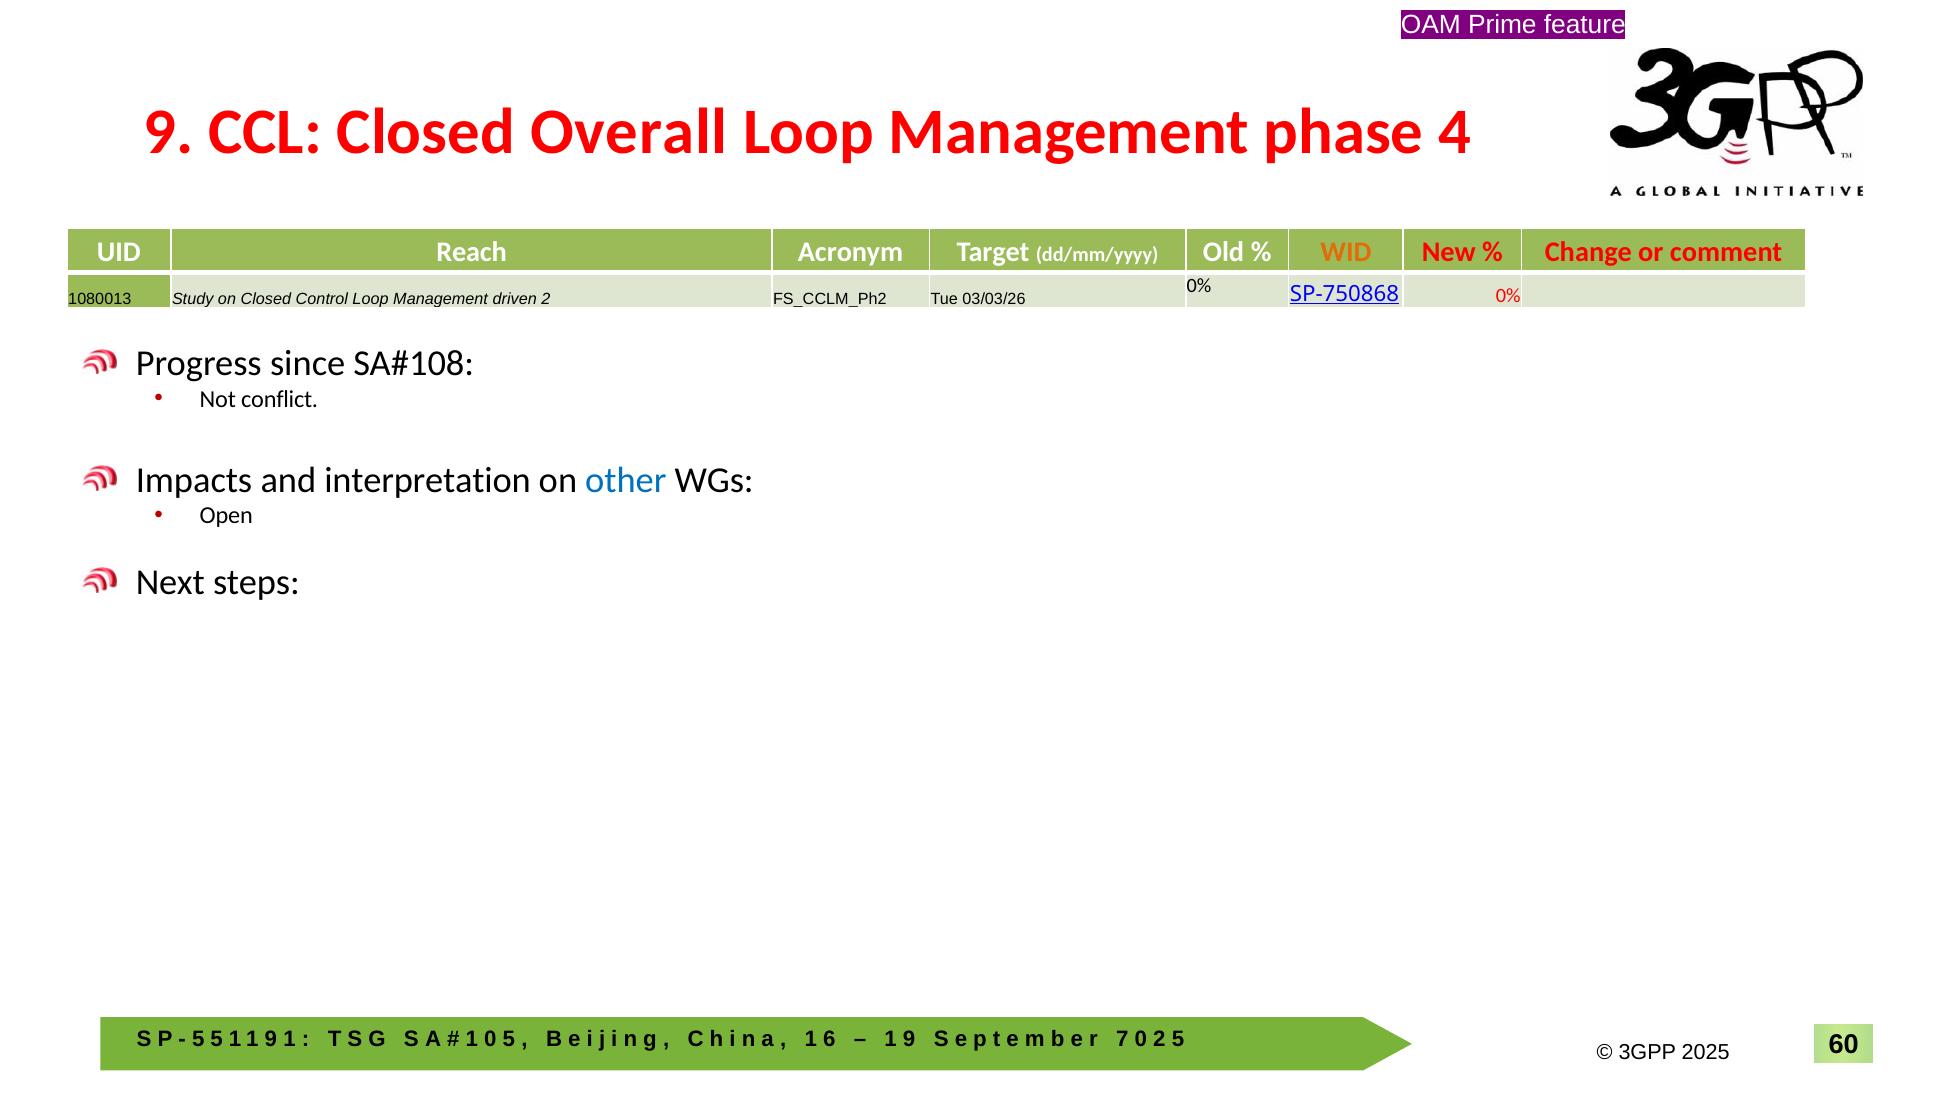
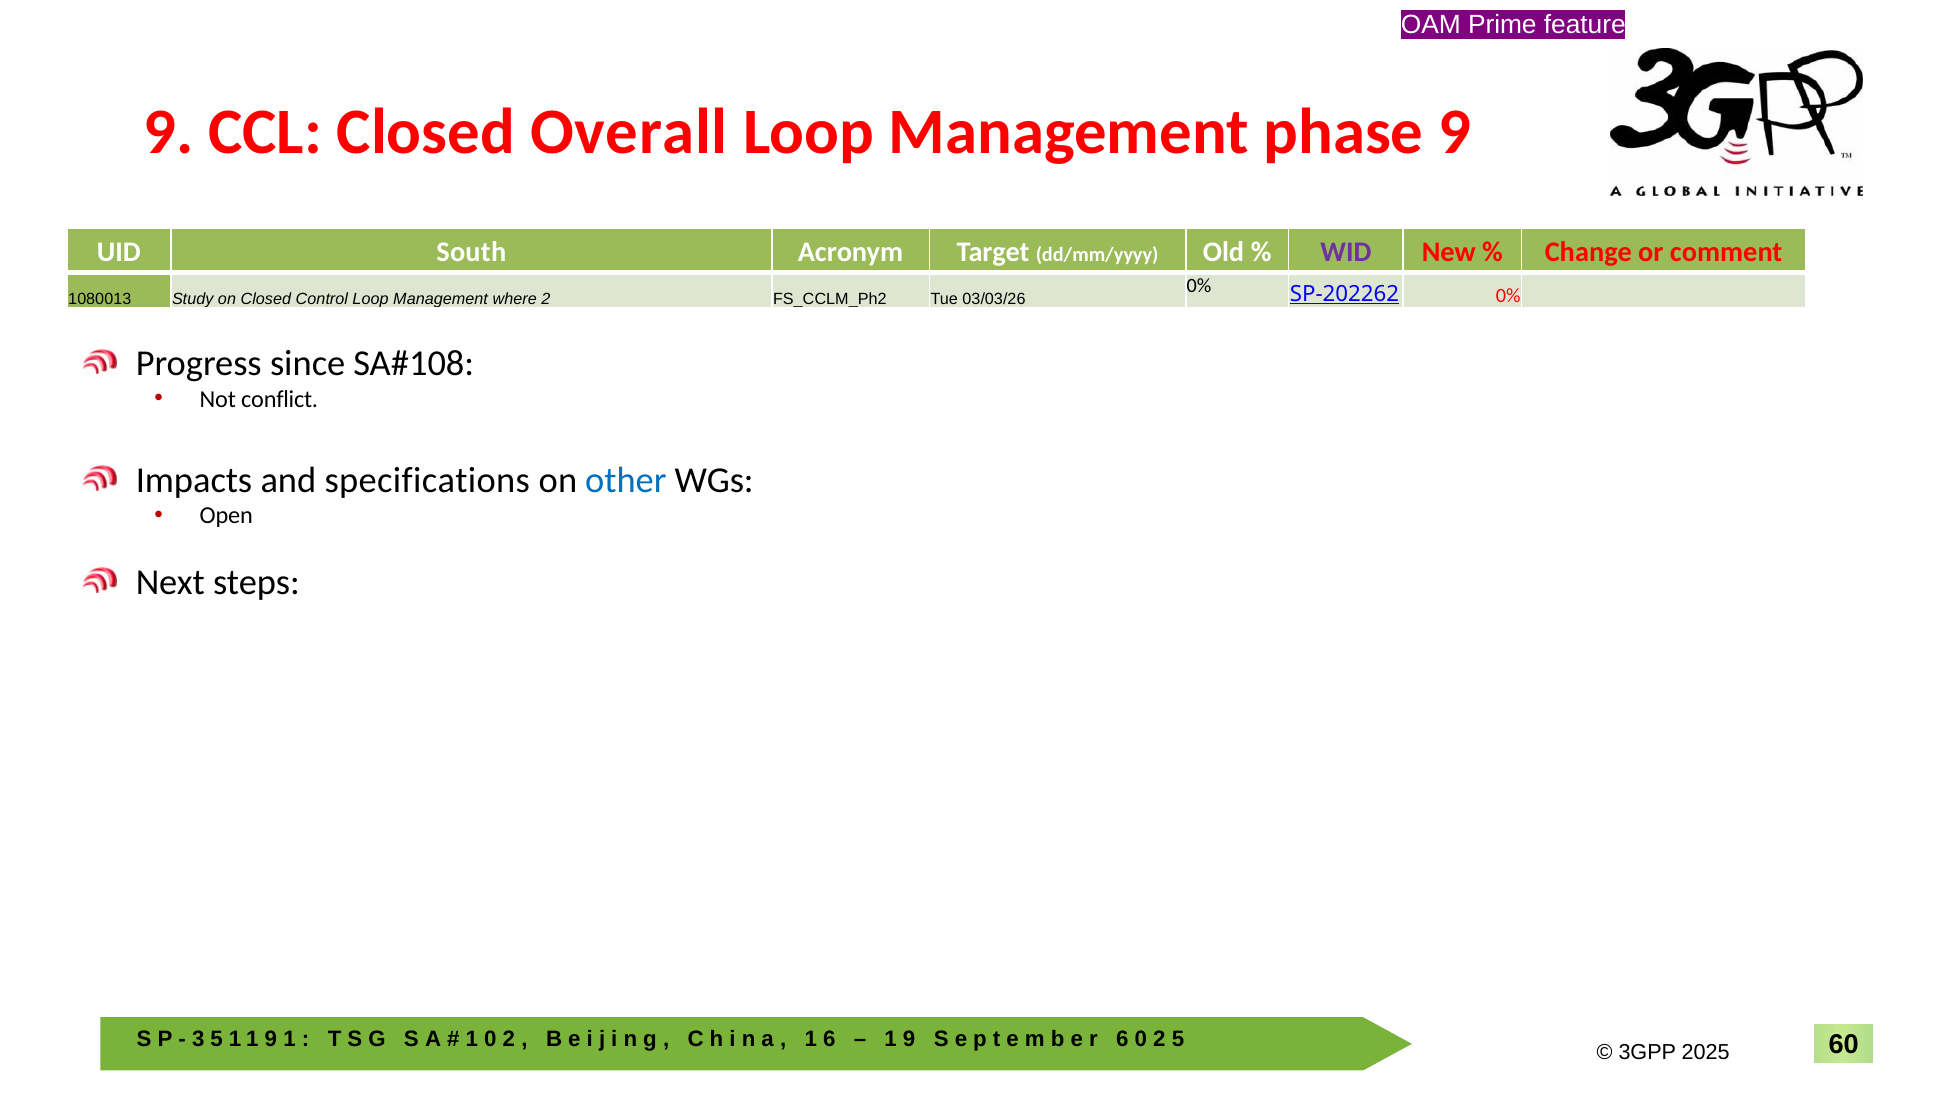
phase 4: 4 -> 9 (1455, 132)
Reach: Reach -> South (471, 252)
WID colour: orange -> purple (1346, 252)
SP-750868: SP-750868 -> SP-202262 (1344, 294)
driven: driven -> where (515, 299)
interpretation: interpretation -> specifications (427, 480)
5: 5 -> 3 (198, 1039)
5: 5 -> 2 (509, 1039)
7: 7 -> 6 (1122, 1039)
